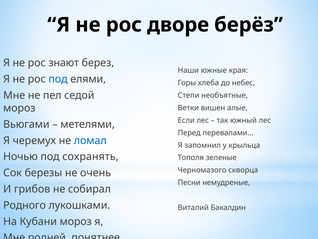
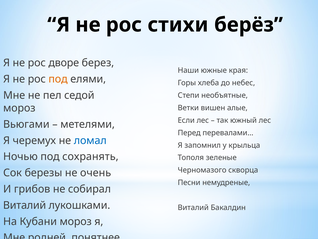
дворе: дворе -> стихи (178, 25)
знают: знают -> дворе (64, 63)
под colour: blue -> orange (58, 79)
Родного: Родного -> Виталий (25, 205)
